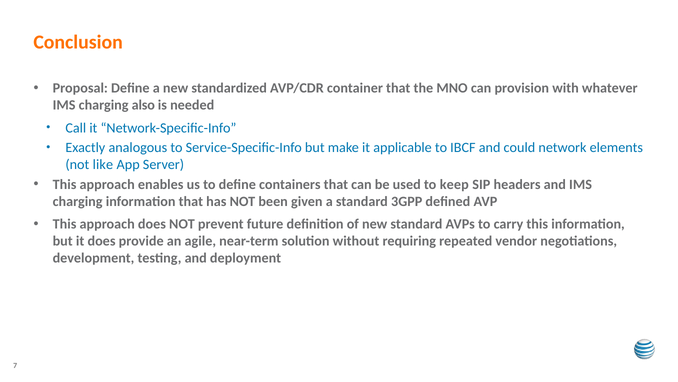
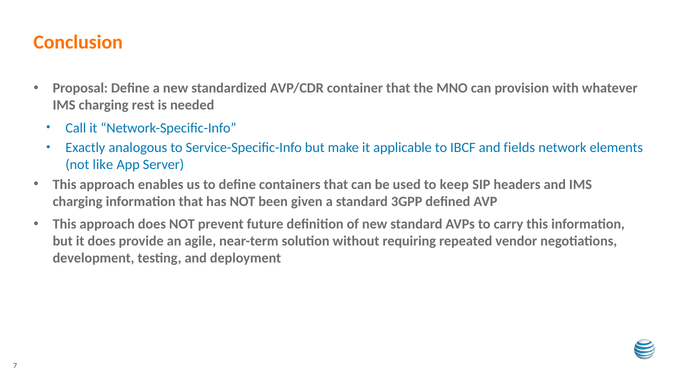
also: also -> rest (143, 105)
could: could -> fields (519, 148)
